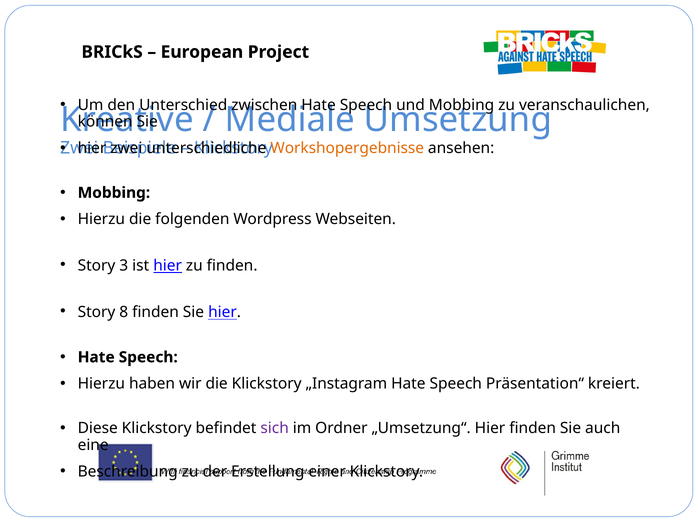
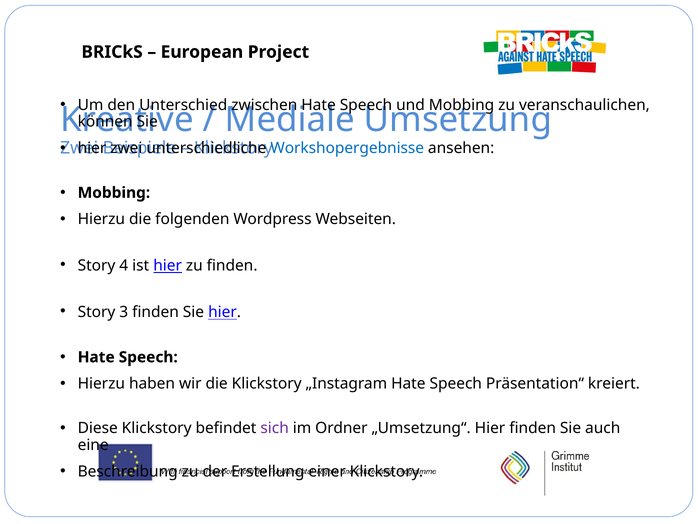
Workshopergebnisse colour: orange -> blue (347, 148)
3: 3 -> 4 (124, 265)
8: 8 -> 3 (124, 312)
